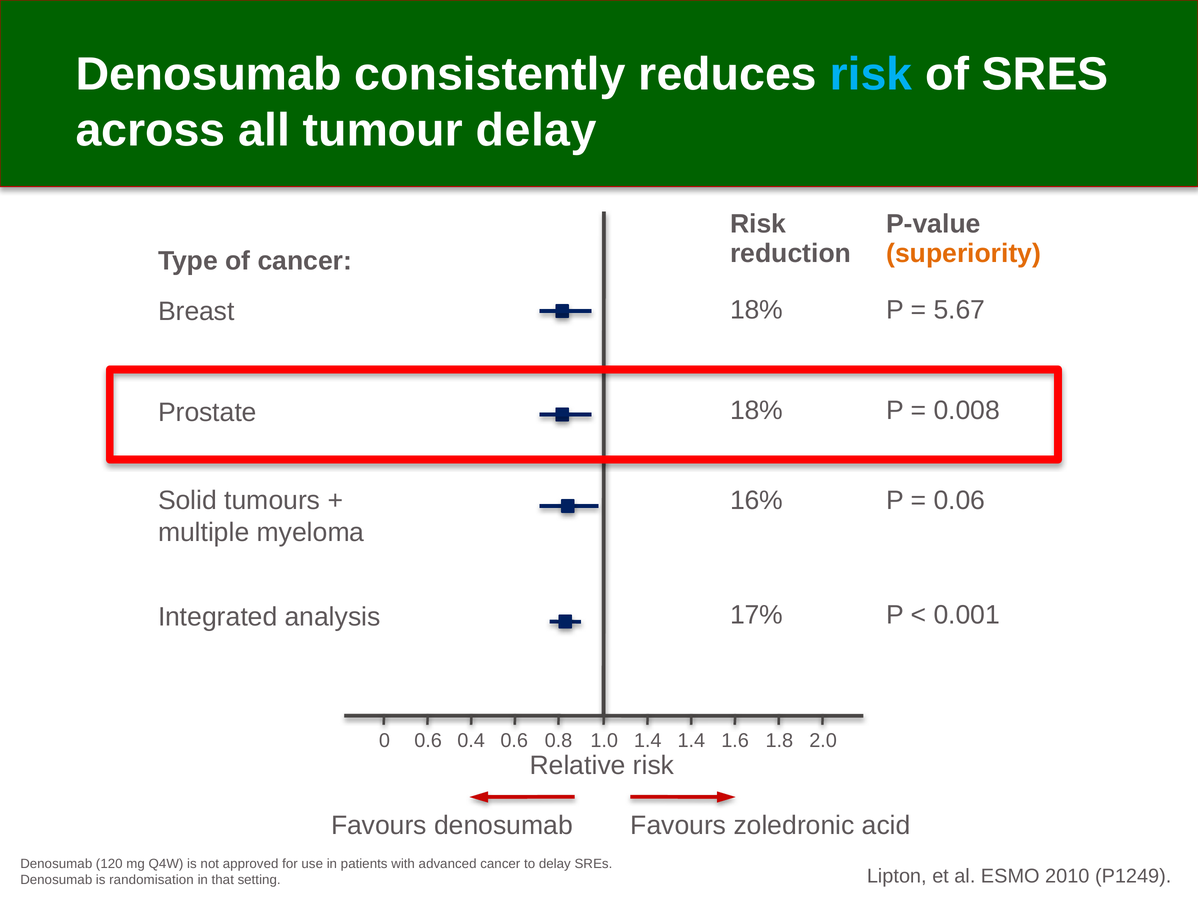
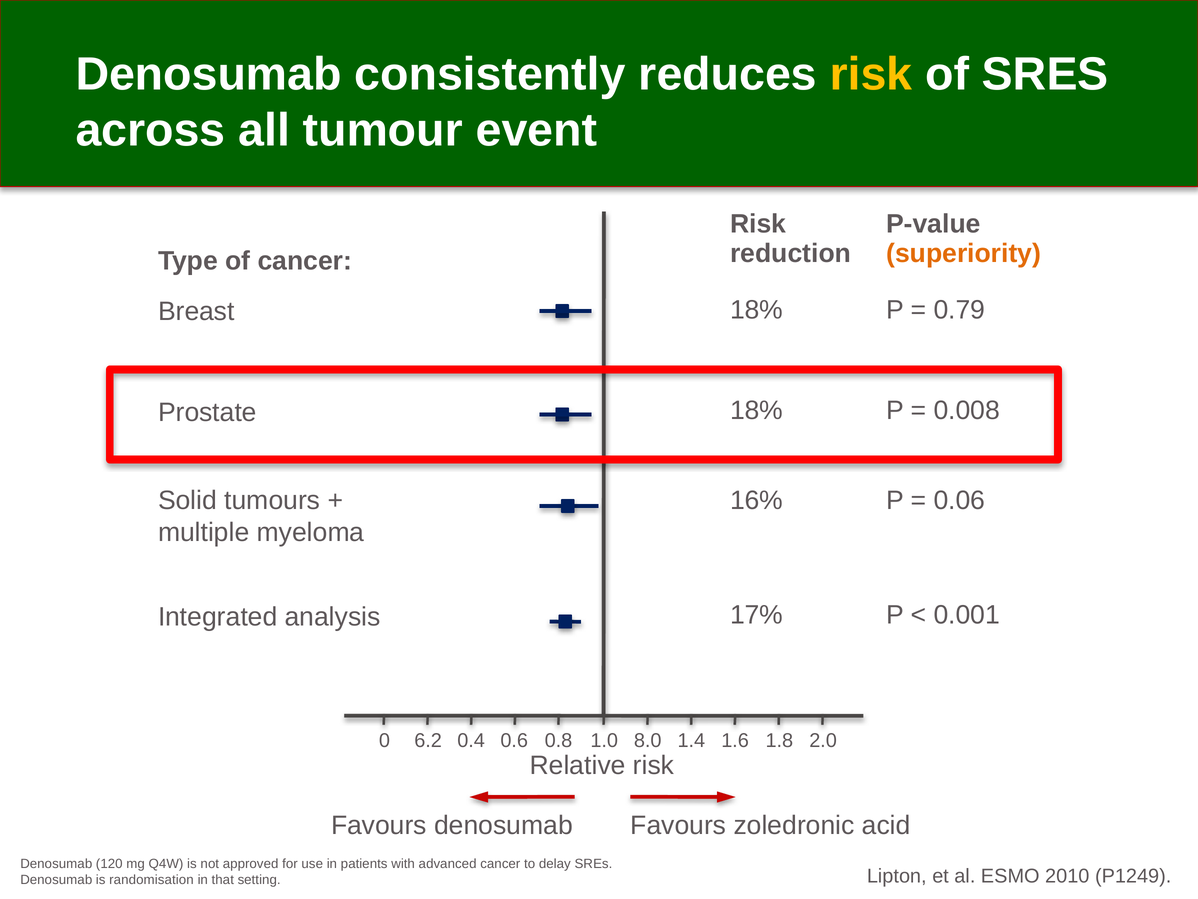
risk colour: light blue -> yellow (871, 74)
tumour delay: delay -> event (537, 130)
5.67: 5.67 -> 0.79 (959, 310)
0.6: 0.6 -> 6.2 (428, 740)
0.8 1.4: 1.4 -> 8.0 (648, 740)
